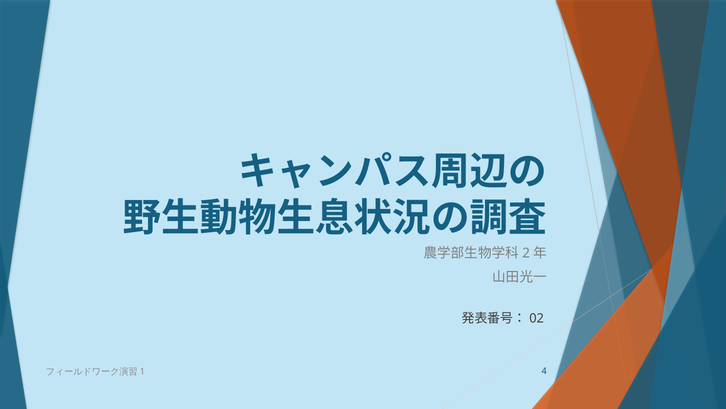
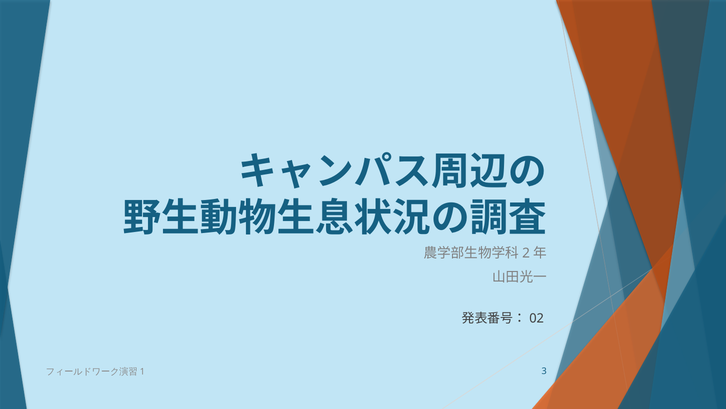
4: 4 -> 3 (544, 371)
